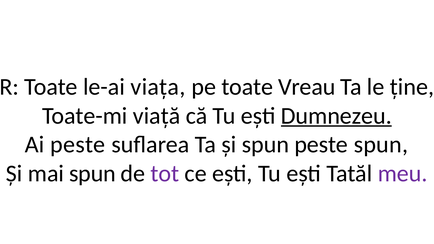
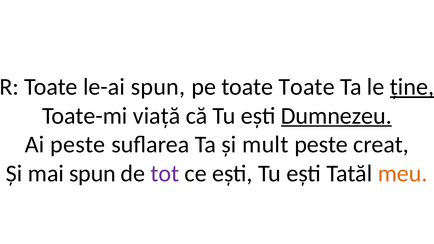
le-ai viața: viața -> spun (158, 87)
toate Vreau: Vreau -> Toate (307, 87)
ține underline: none -> present (412, 87)
și spun: spun -> mult (265, 145)
peste spun: spun -> creat (381, 145)
meu colour: purple -> orange (403, 174)
